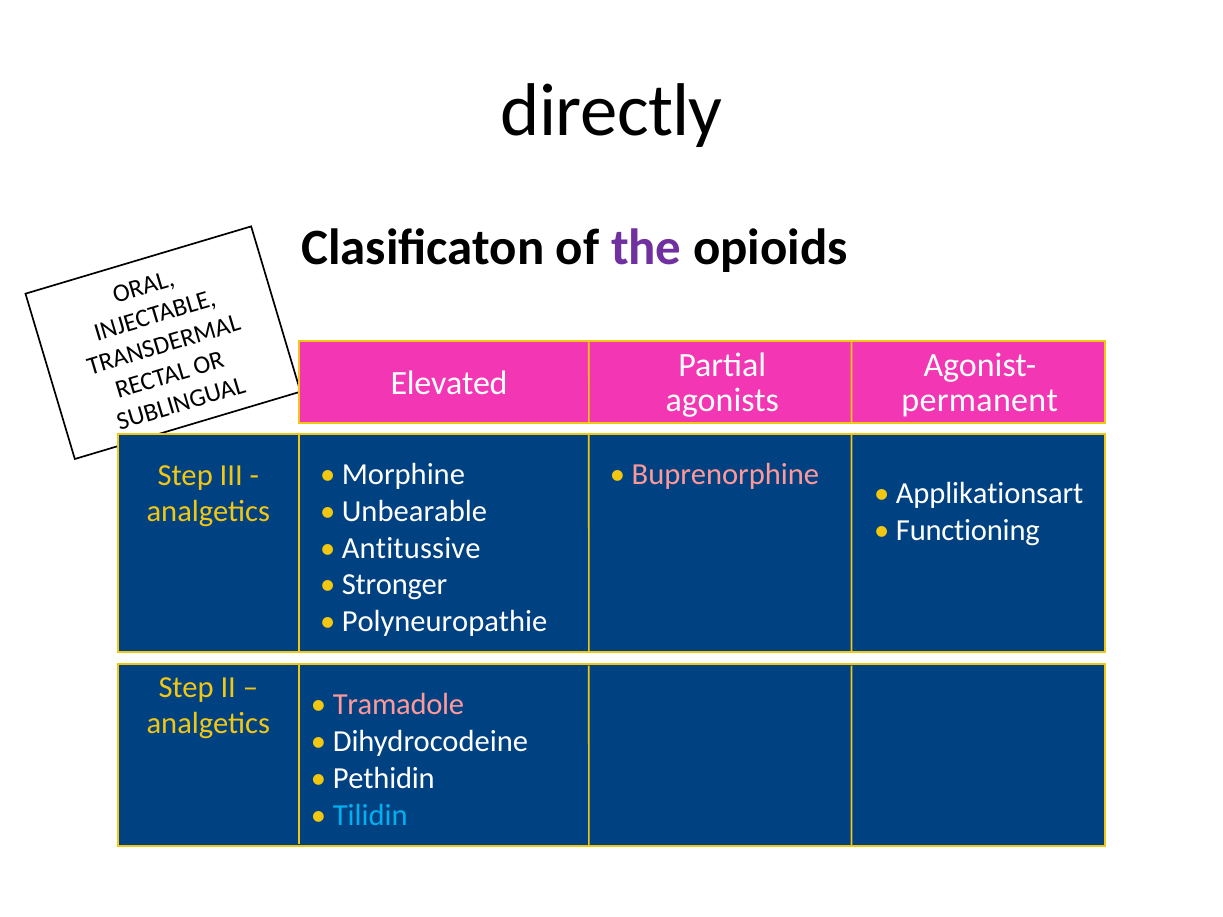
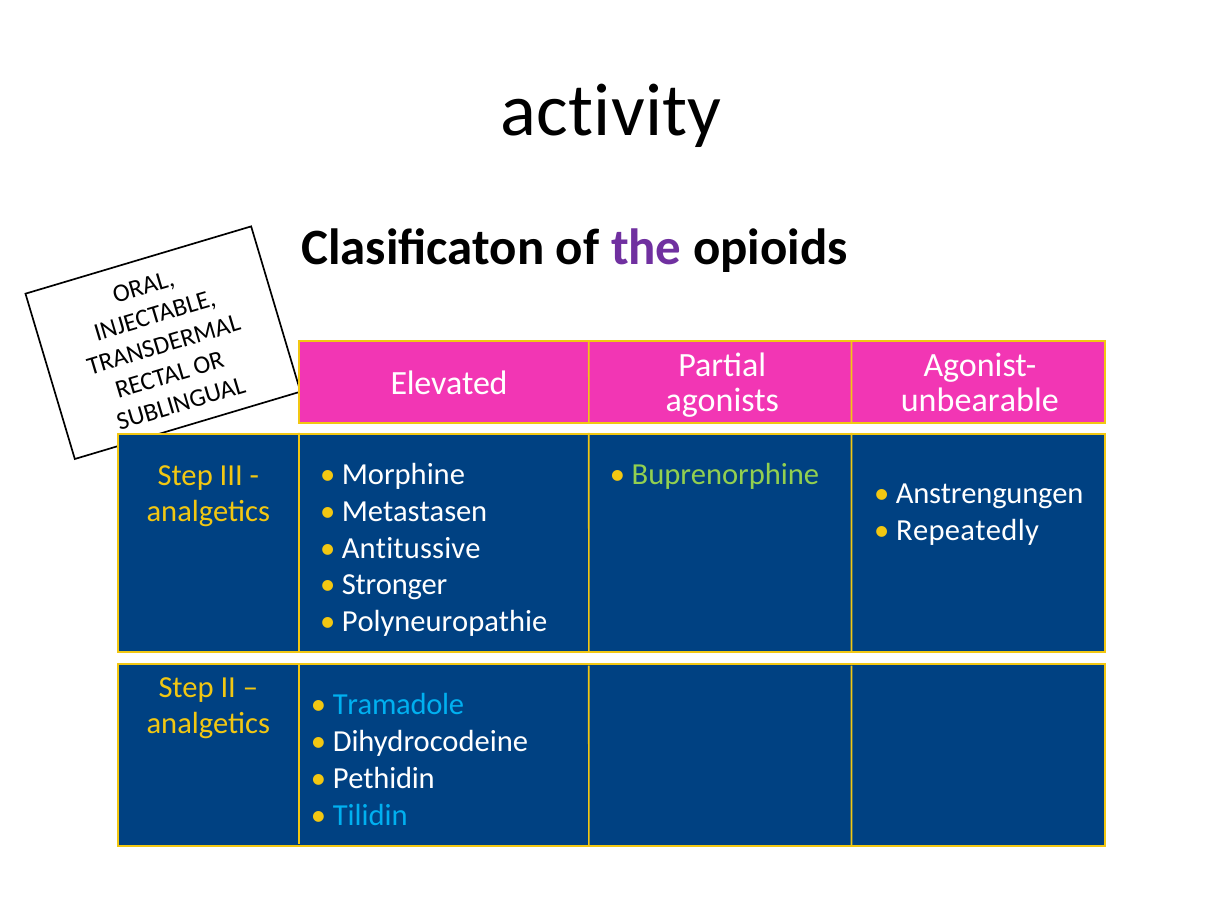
directly: directly -> activity (611, 111)
permanent: permanent -> unbearable (980, 400)
Buprenorphine colour: pink -> light green (725, 475)
Applikationsart: Applikationsart -> Anstrengungen (990, 494)
Unbearable: Unbearable -> Metastasen (415, 512)
Functioning: Functioning -> Repeatedly (968, 530)
Tramadole colour: pink -> light blue (398, 705)
